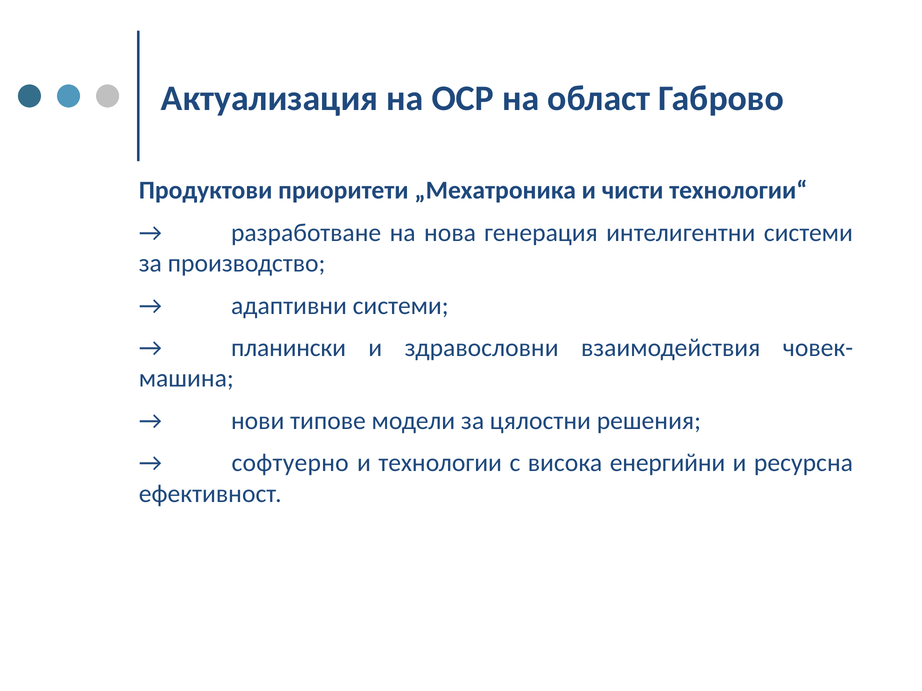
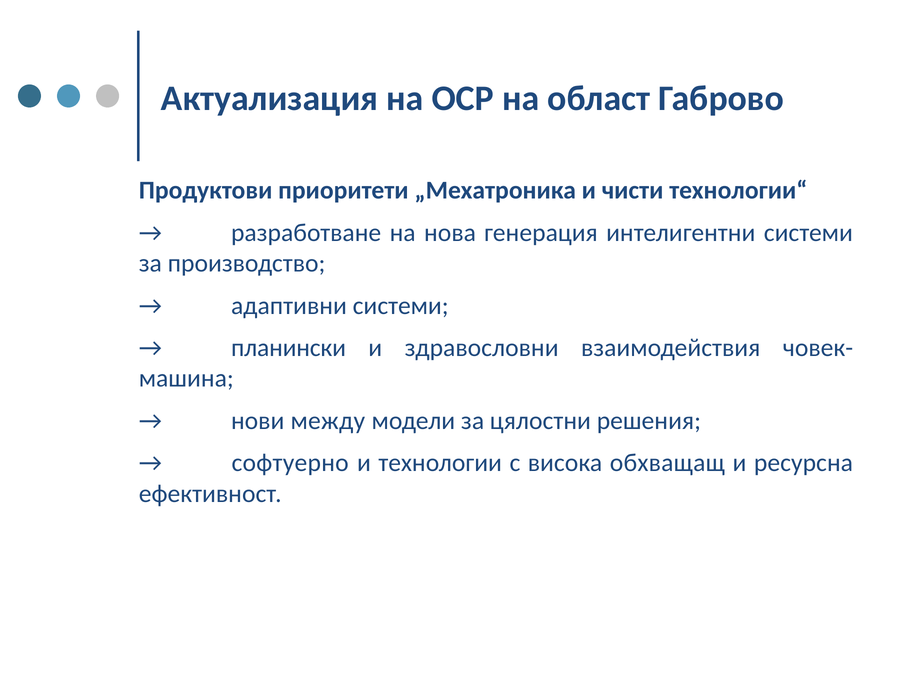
типове: типове -> между (328, 421)
енергийни: енергийни -> обхващащ (667, 463)
